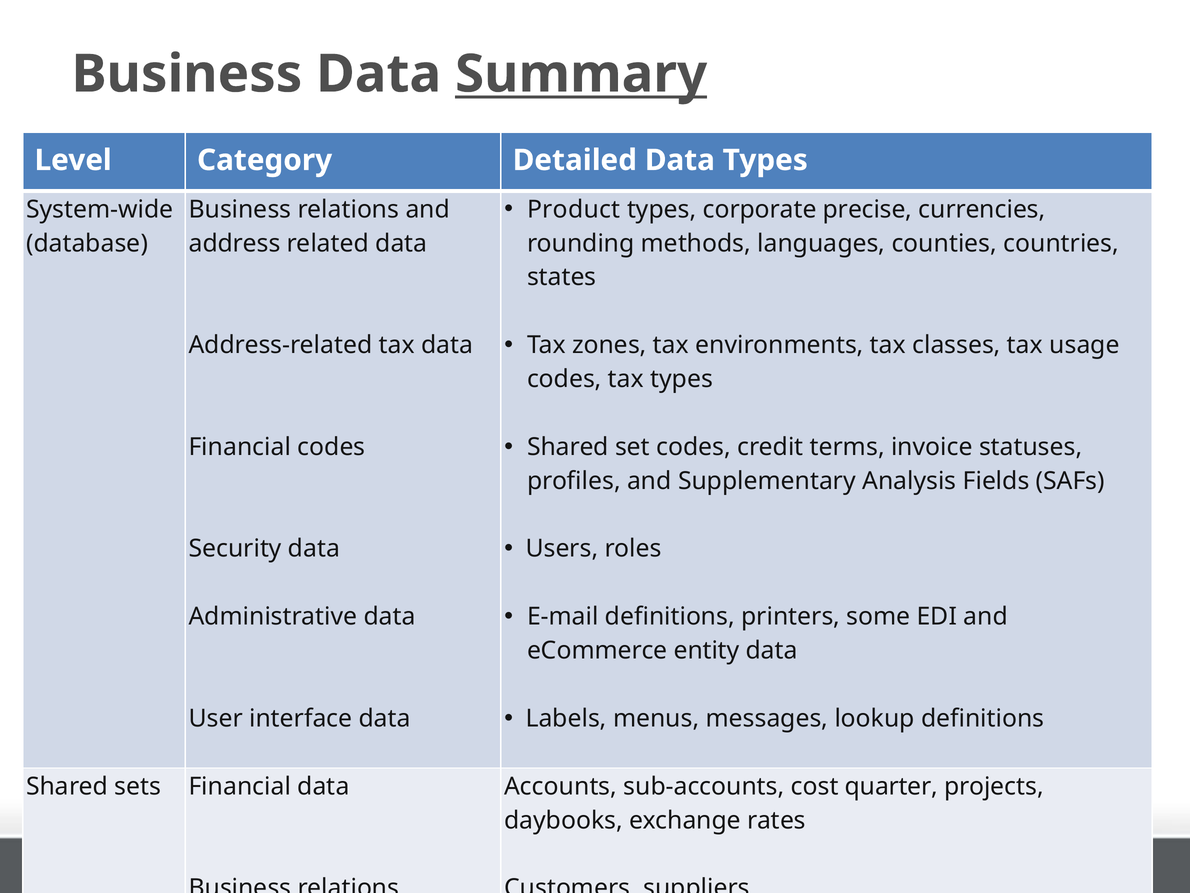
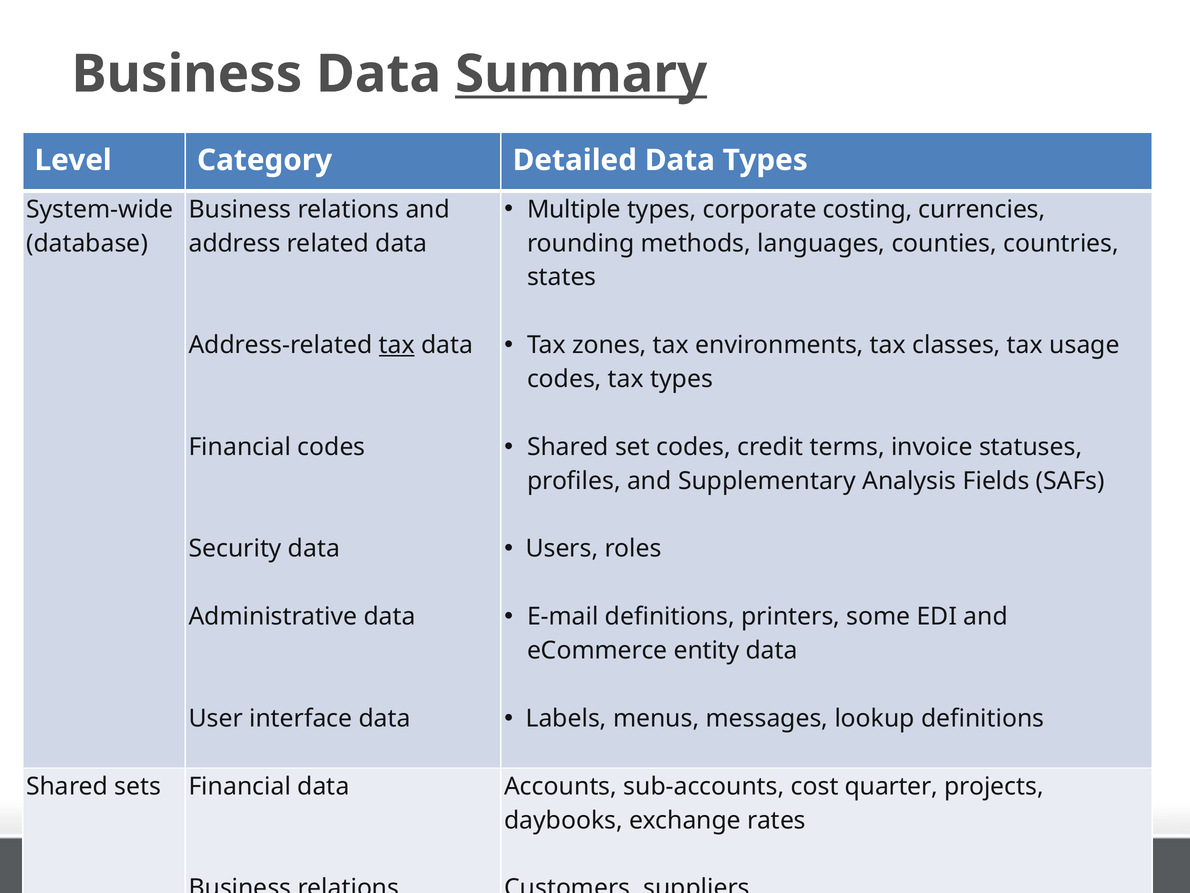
Product: Product -> Multiple (574, 209)
precise: precise -> costing (868, 209)
tax underline: none -> present (397, 345)
